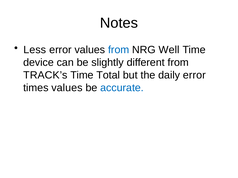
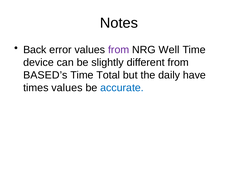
Less: Less -> Back (35, 50)
from colour: blue -> purple (119, 50)
TRACK’s: TRACK’s -> BASED’s (45, 75)
daily error: error -> have (194, 75)
